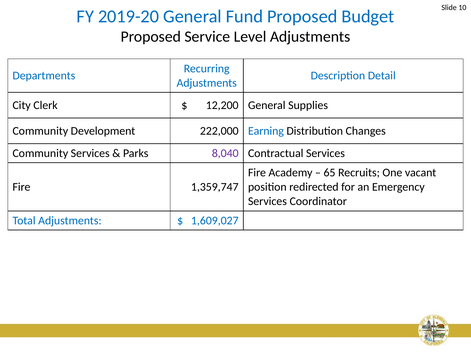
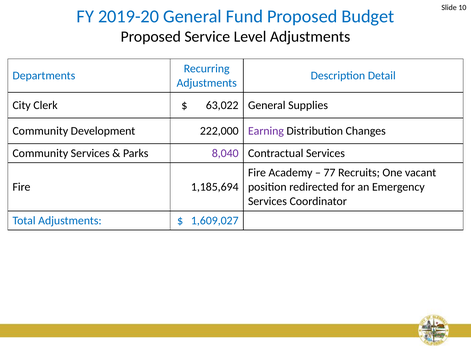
12,200: 12,200 -> 63,022 (222, 105)
Earning colour: blue -> purple (266, 131)
65: 65 -> 77 (329, 173)
1,359,747: 1,359,747 -> 1,185,694 (215, 187)
